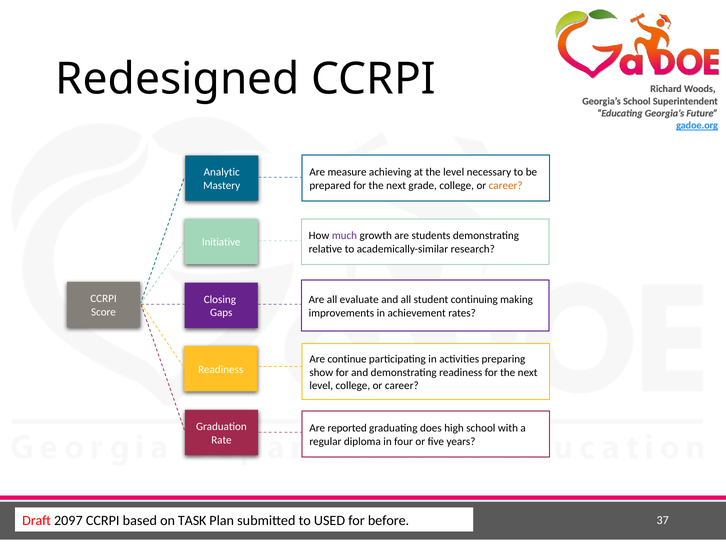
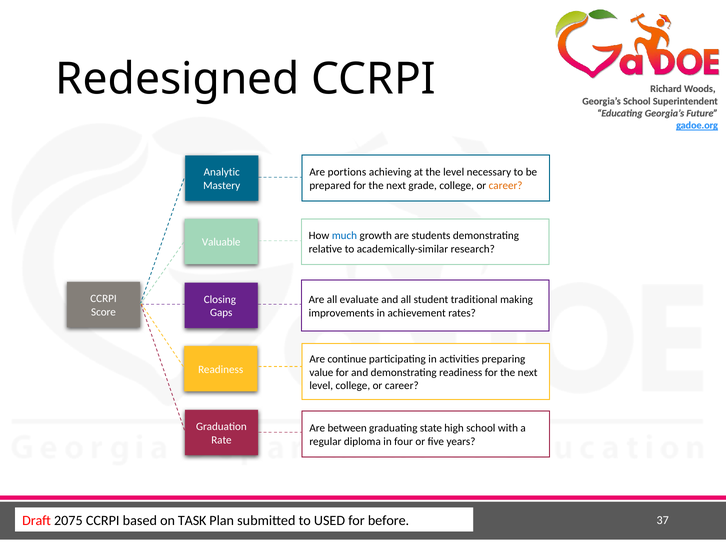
measure: measure -> portions (347, 172)
much colour: purple -> blue (344, 236)
Initiative: Initiative -> Valuable (221, 242)
continuing: continuing -> traditional (474, 299)
show: show -> value (321, 372)
reported: reported -> between (347, 428)
does: does -> state (431, 428)
2097: 2097 -> 2075 (68, 520)
